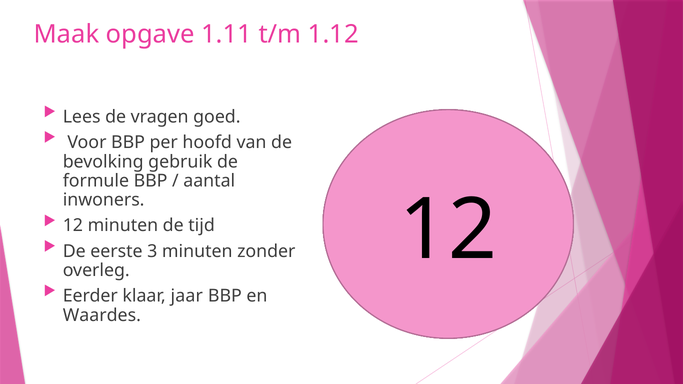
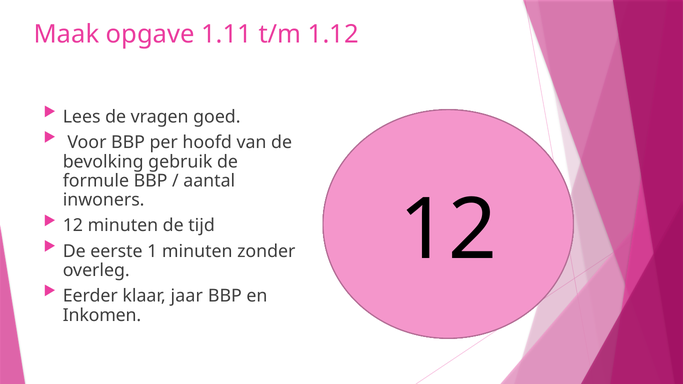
3: 3 -> 1 (152, 251)
Waardes: Waardes -> Inkomen (102, 315)
